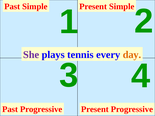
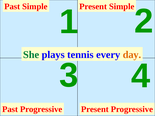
She colour: purple -> green (31, 55)
